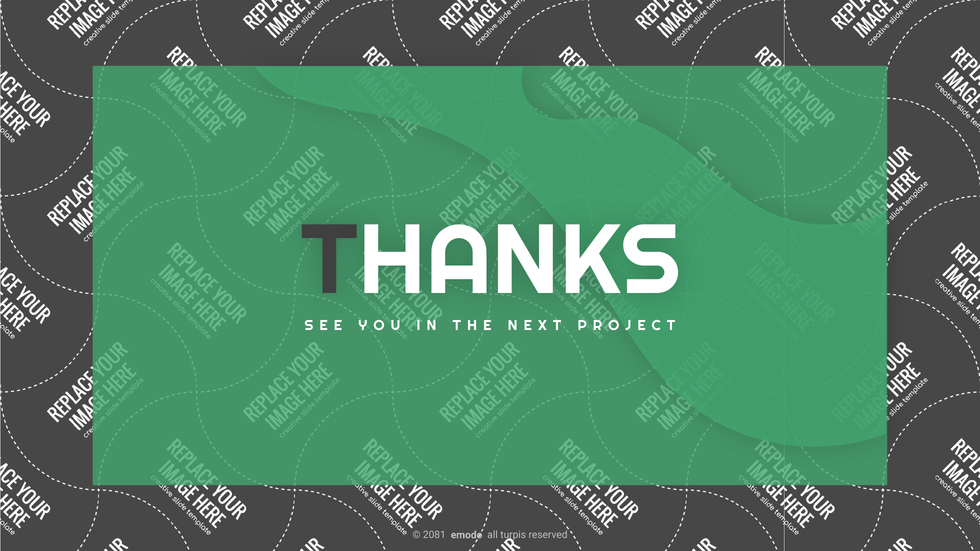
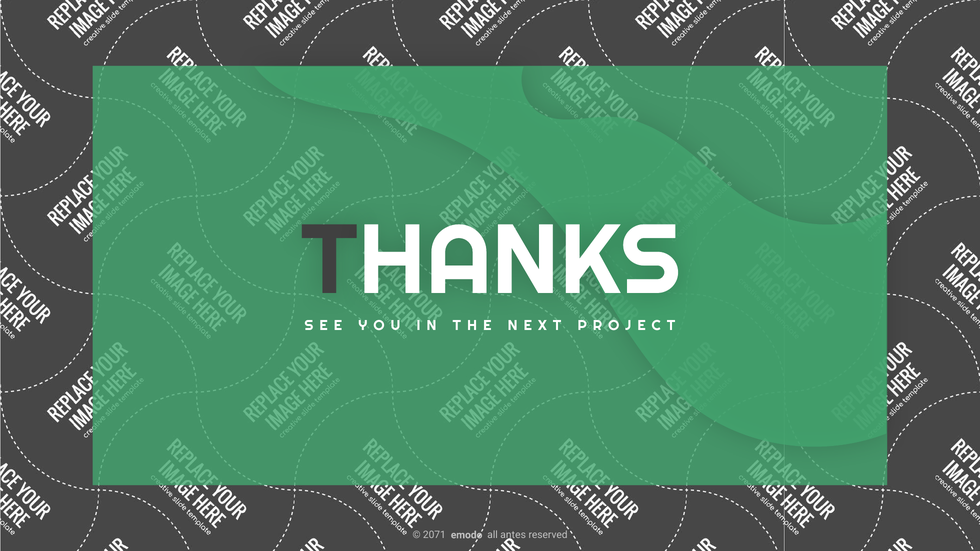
2081: 2081 -> 2071 (434, 535)
turpis: turpis -> antes (513, 535)
